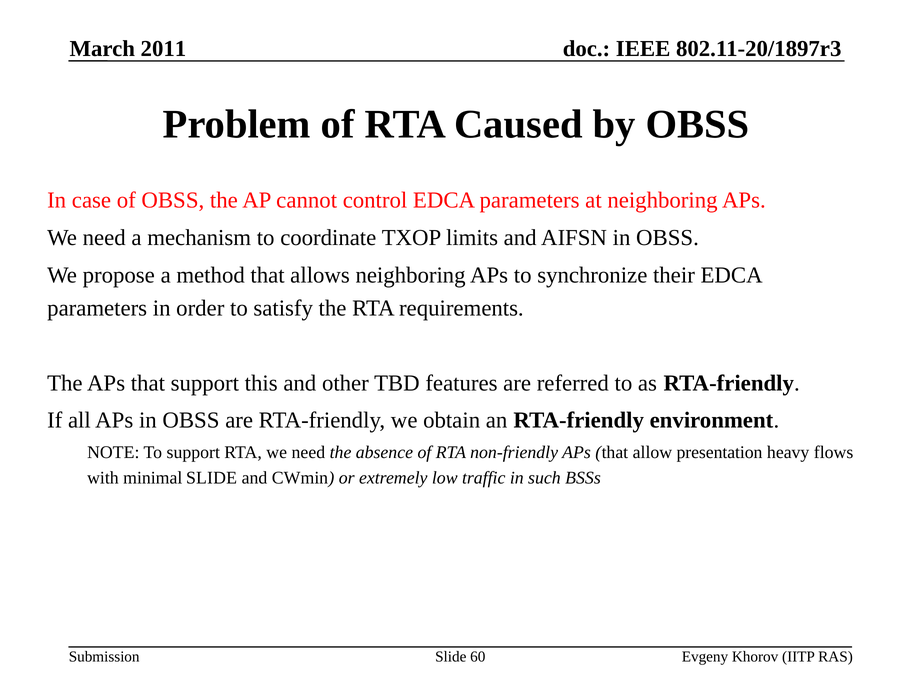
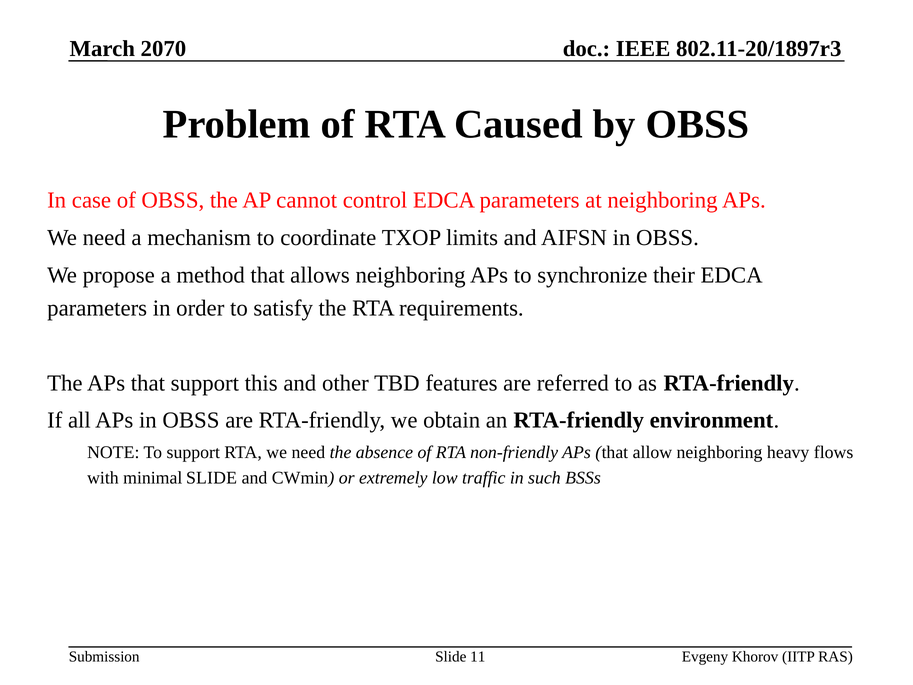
2011: 2011 -> 2070 (163, 49)
allow presentation: presentation -> neighboring (719, 452)
60: 60 -> 11 (478, 657)
